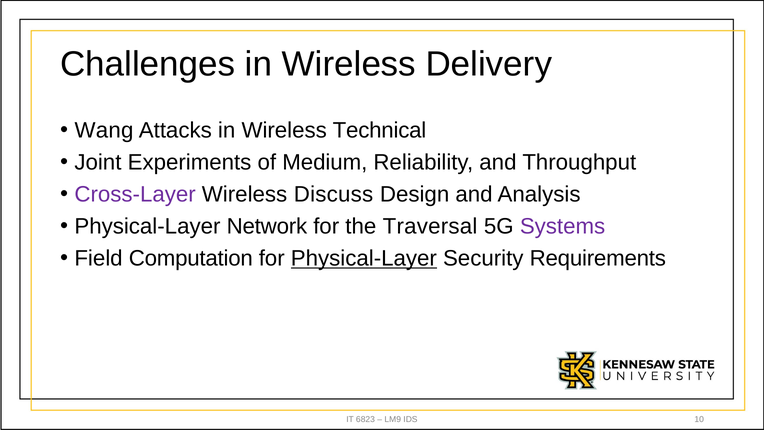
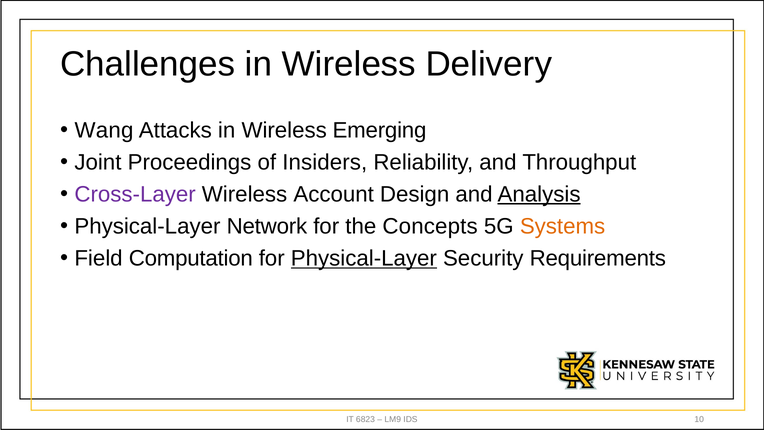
Technical: Technical -> Emerging (380, 130)
Experiments: Experiments -> Proceedings (190, 162)
Medium: Medium -> Insiders (325, 162)
Discuss: Discuss -> Account (334, 194)
Analysis underline: none -> present (539, 194)
Traversal: Traversal -> Concepts (430, 226)
Systems colour: purple -> orange (563, 226)
